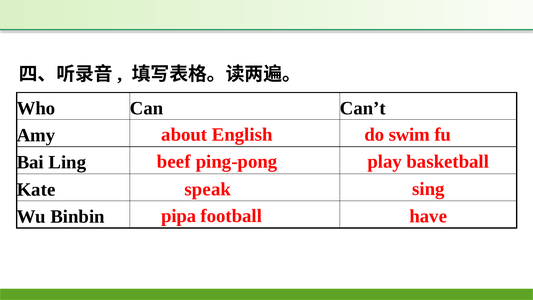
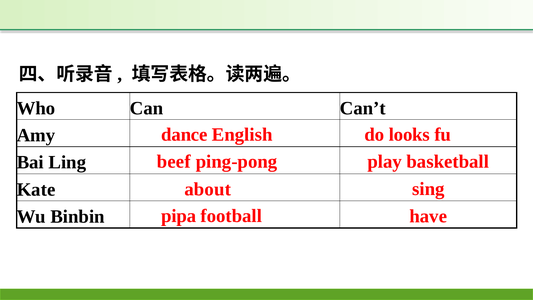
about: about -> dance (184, 135)
swim: swim -> looks (409, 135)
speak: speak -> about (208, 189)
